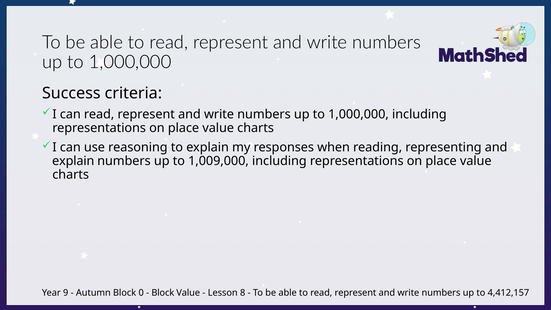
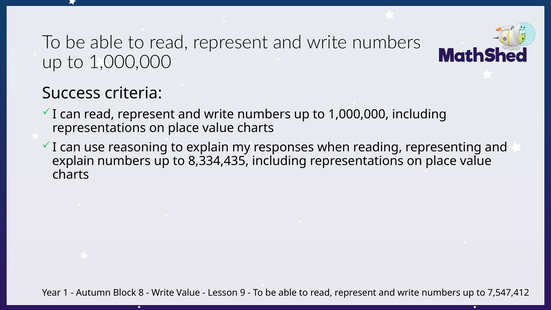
1,009,000: 1,009,000 -> 8,334,435 (218, 161)
9: 9 -> 1 (66, 293)
0: 0 -> 8 (141, 293)
Block: Block -> Write (163, 293)
8: 8 -> 9 (243, 293)
4,412,157: 4,412,157 -> 7,547,412 (508, 293)
